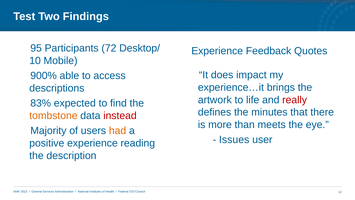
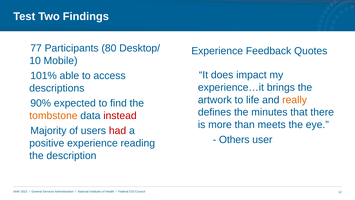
95: 95 -> 77 (36, 48)
72: 72 -> 80 (109, 48)
900%: 900% -> 101% (44, 76)
really colour: red -> orange (295, 100)
83%: 83% -> 90% (41, 103)
had colour: orange -> red (118, 131)
Issues: Issues -> Others (234, 140)
